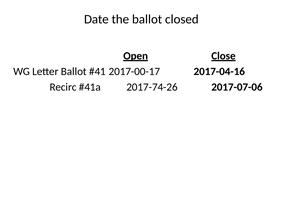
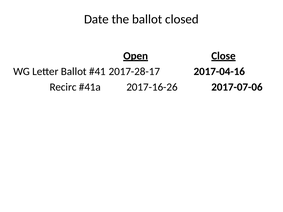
2017-00-17: 2017-00-17 -> 2017-28-17 (134, 72)
2017-74-26: 2017-74-26 -> 2017-16-26 (152, 87)
